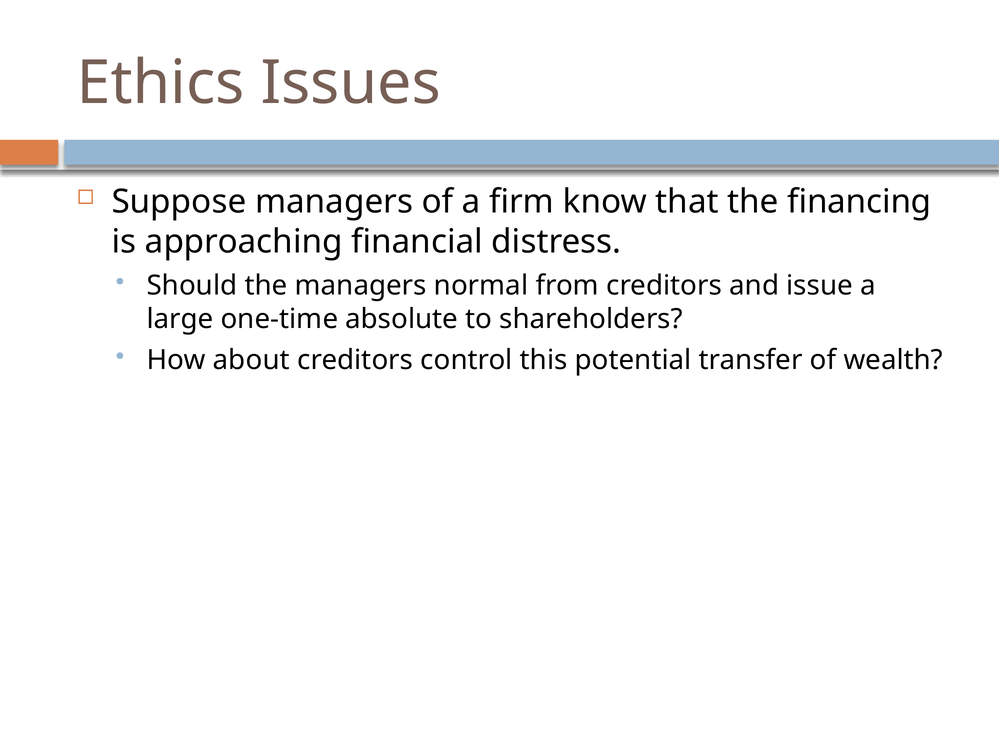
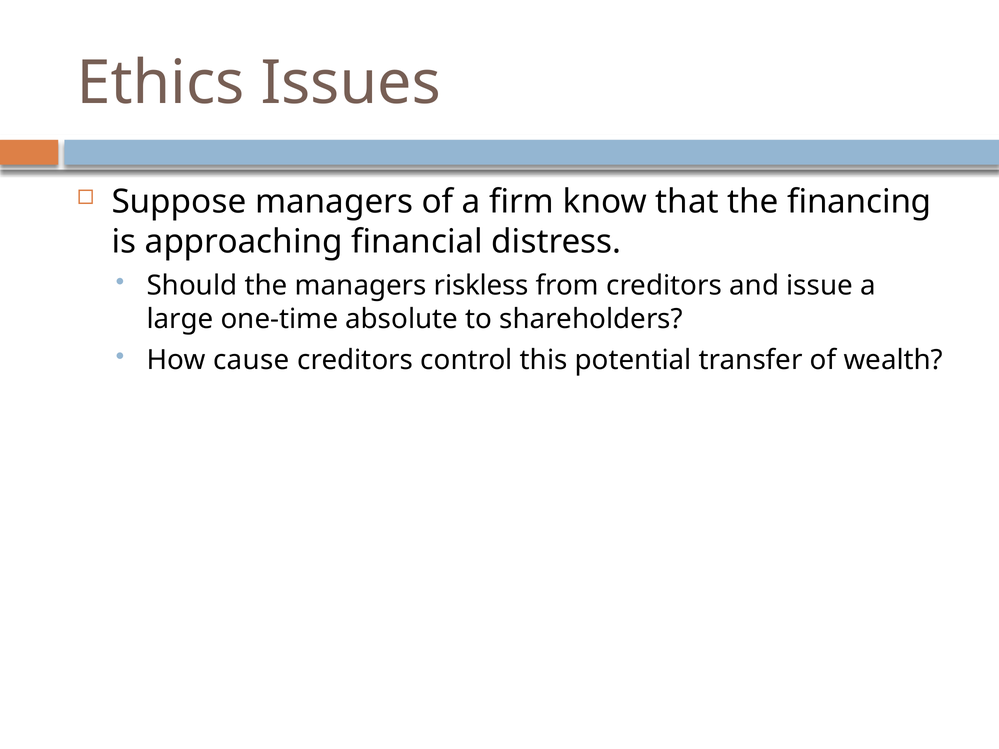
normal: normal -> riskless (481, 286)
about: about -> cause (251, 360)
